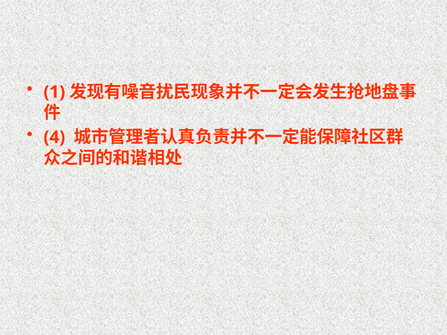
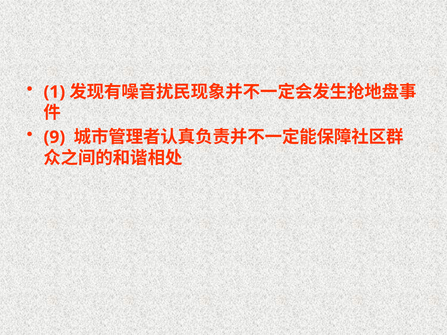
4: 4 -> 9 (54, 137)
